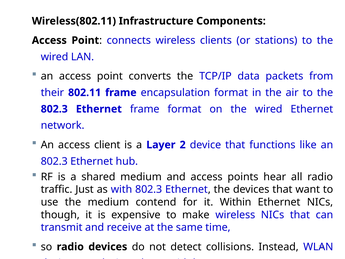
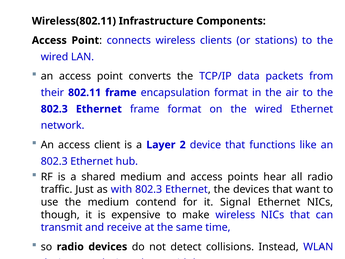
Within: Within -> Signal (235, 202)
